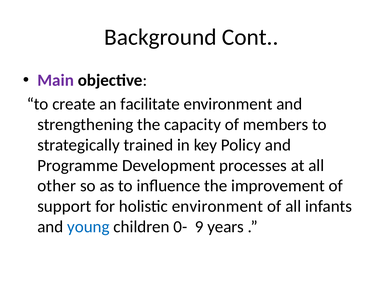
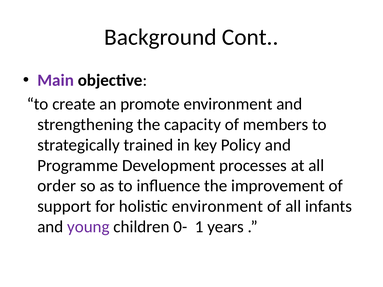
facilitate: facilitate -> promote (150, 104)
other: other -> order (57, 186)
young colour: blue -> purple (88, 227)
9: 9 -> 1 (199, 227)
